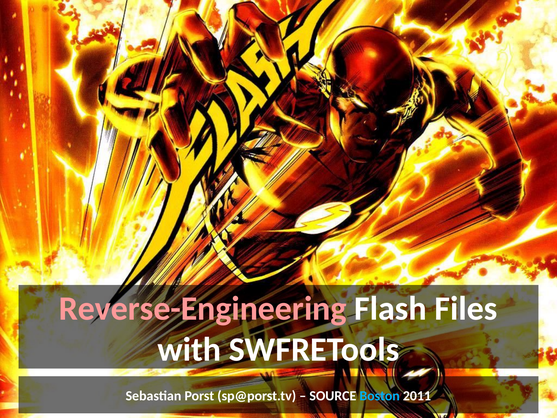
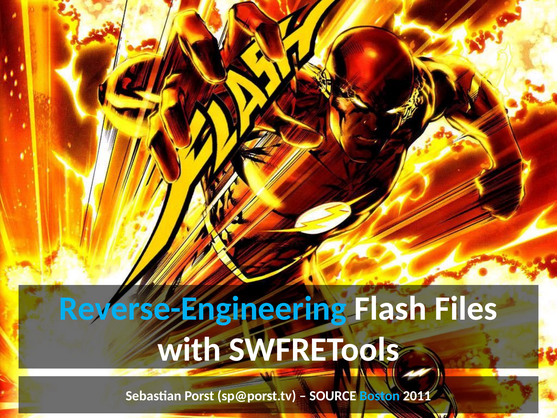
Reverse-Engineering colour: pink -> light blue (203, 309)
